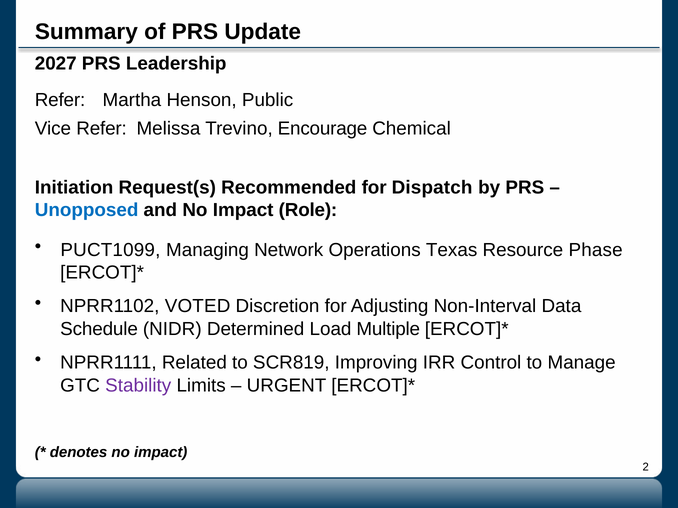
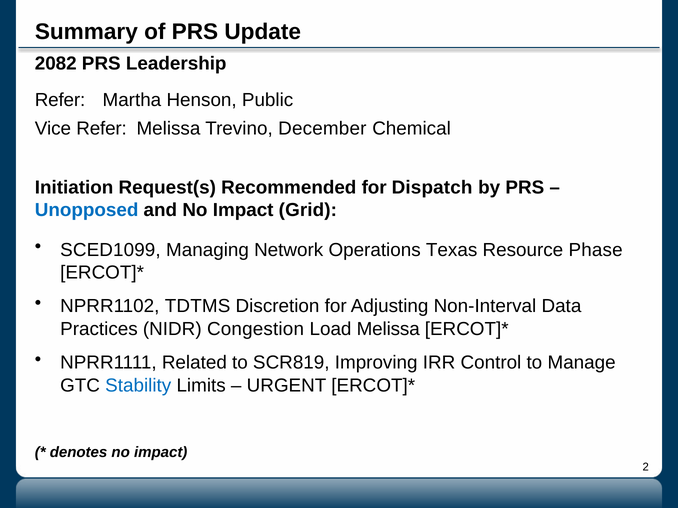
2027: 2027 -> 2082 (56, 64)
Encourage: Encourage -> December (322, 129)
Role: Role -> Grid (308, 210)
PUCT1099: PUCT1099 -> SCED1099 (110, 250)
VOTED: VOTED -> TDTMS (198, 307)
Schedule: Schedule -> Practices (99, 329)
Determined: Determined -> Congestion (256, 329)
Load Multiple: Multiple -> Melissa (388, 329)
Stability colour: purple -> blue (138, 386)
